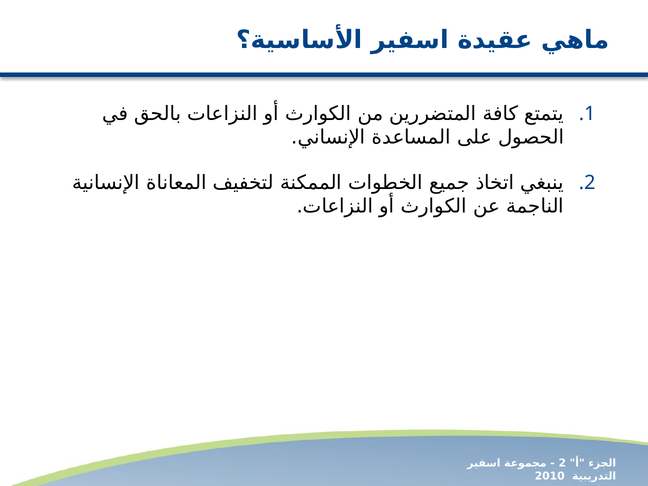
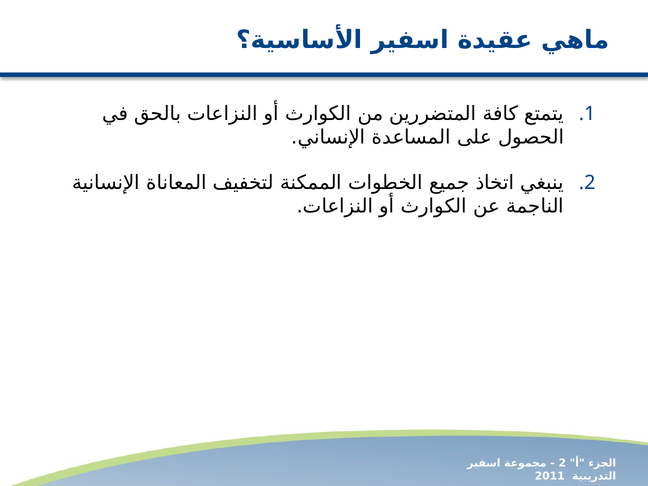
2010: 2010 -> 2011 (550, 476)
